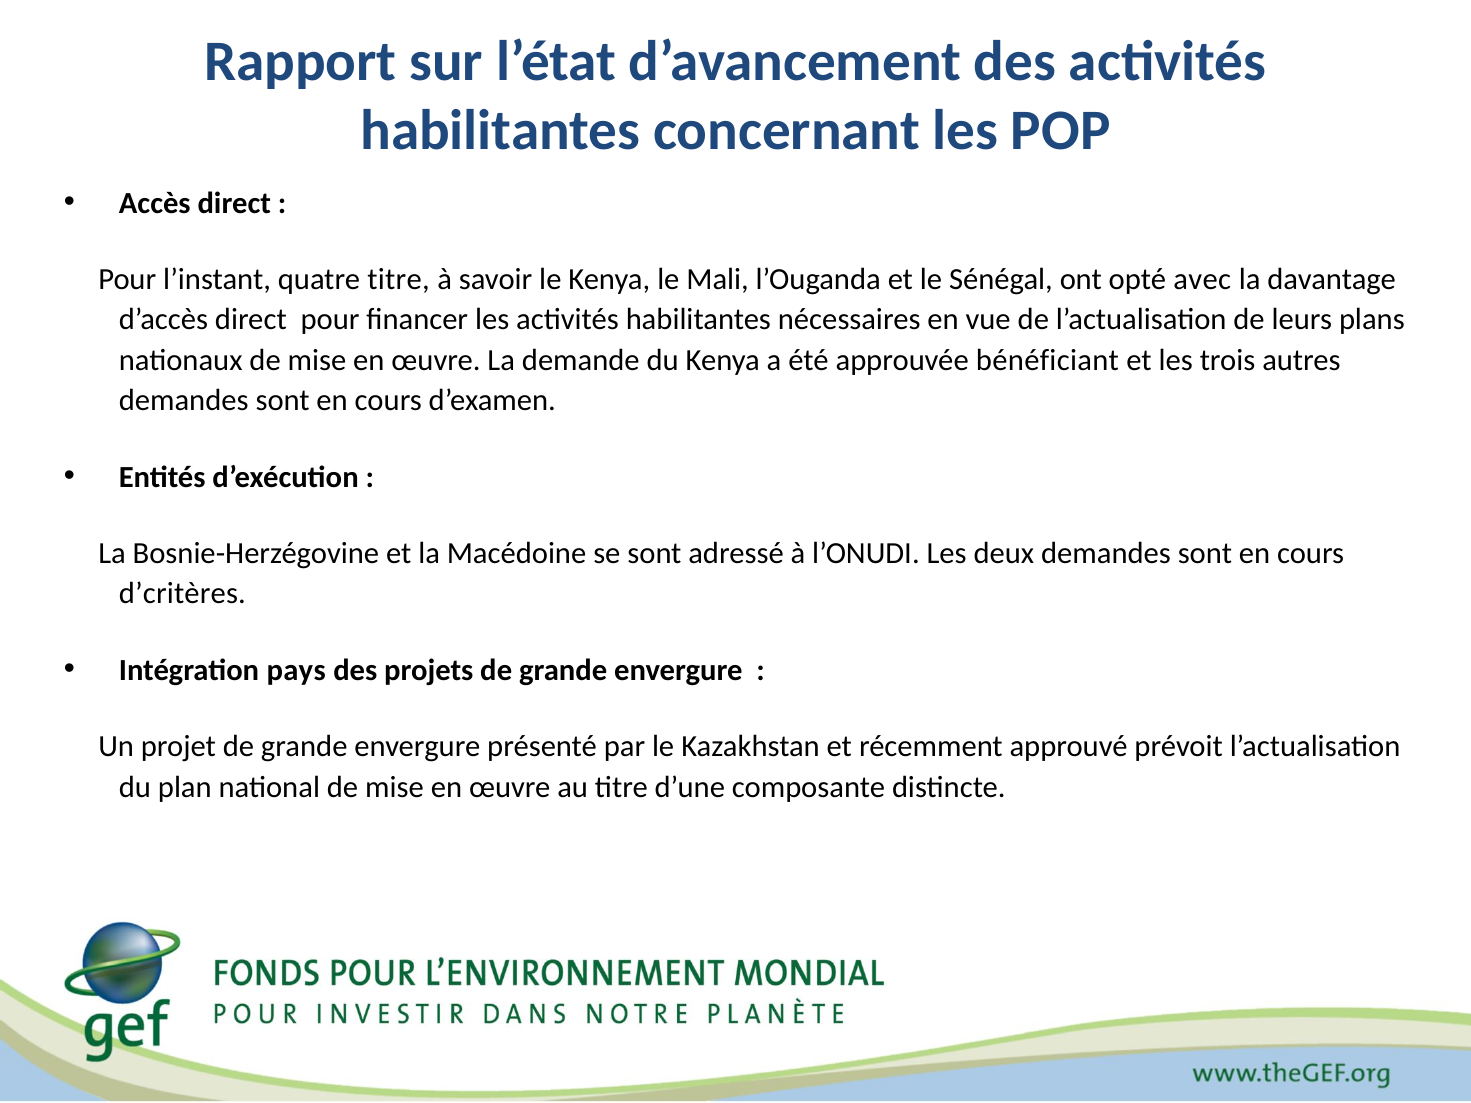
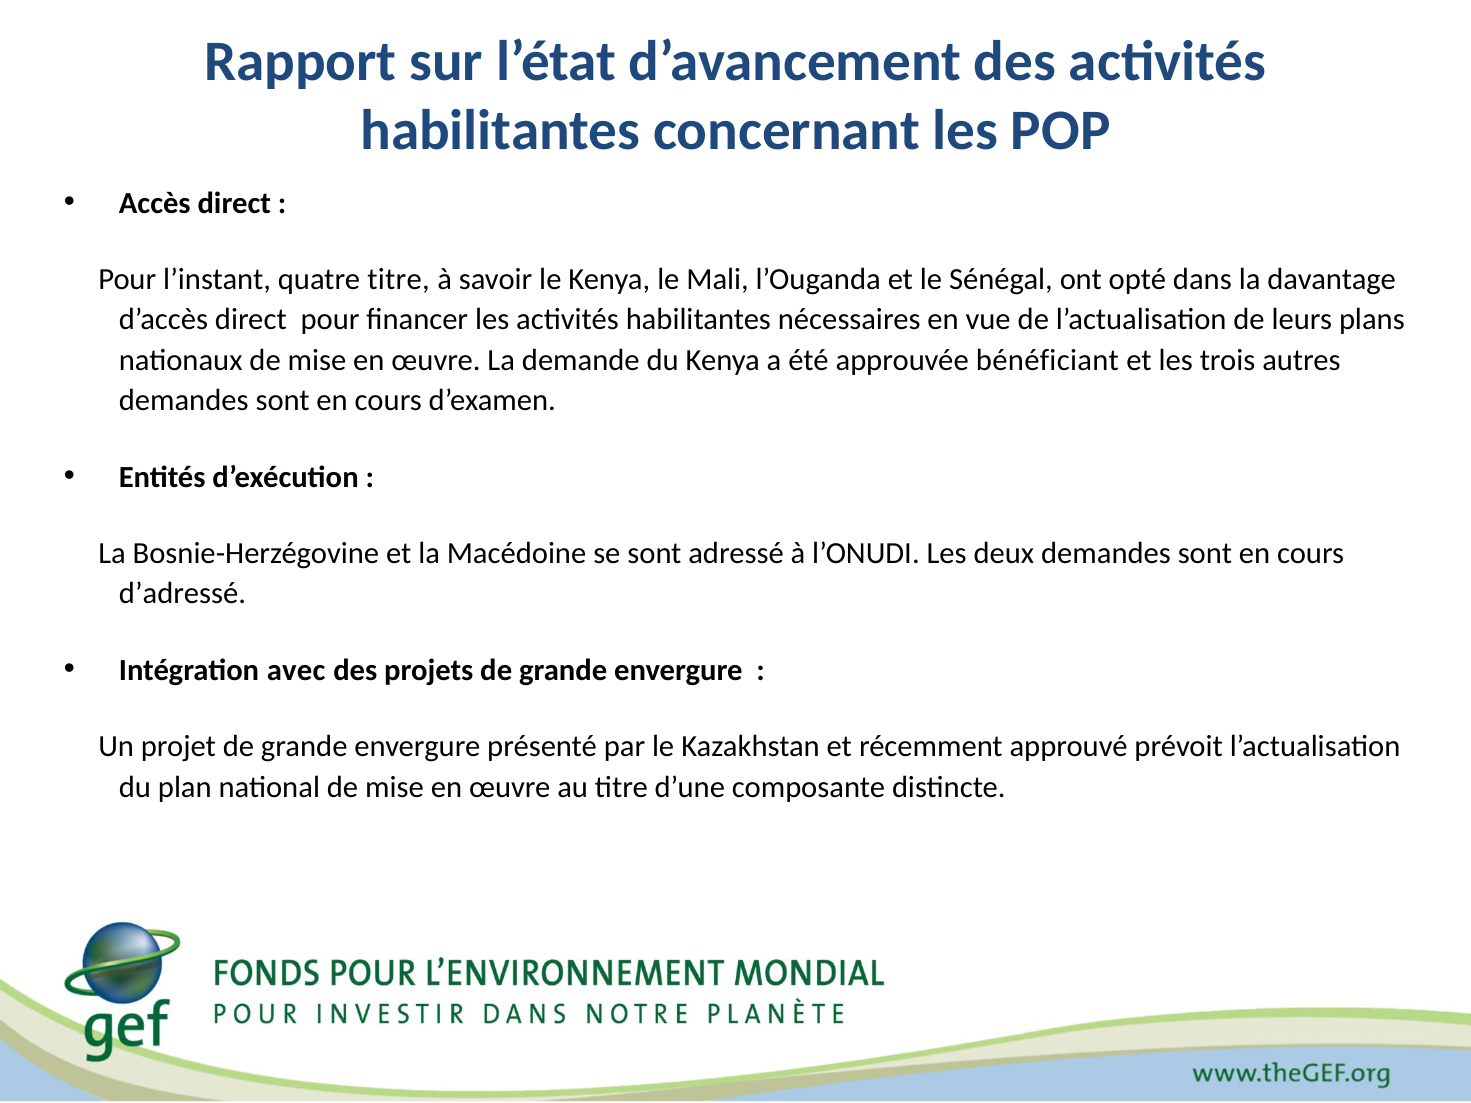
avec: avec -> dans (1202, 280)
d’critères: d’critères -> d’adressé (183, 594)
pays: pays -> avec (296, 670)
